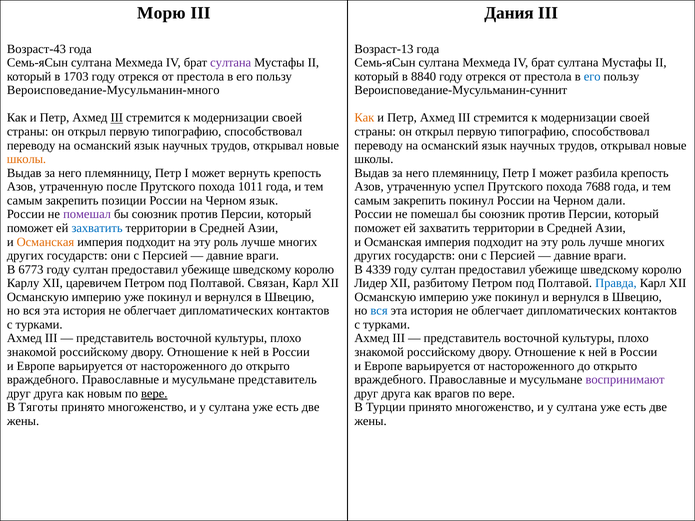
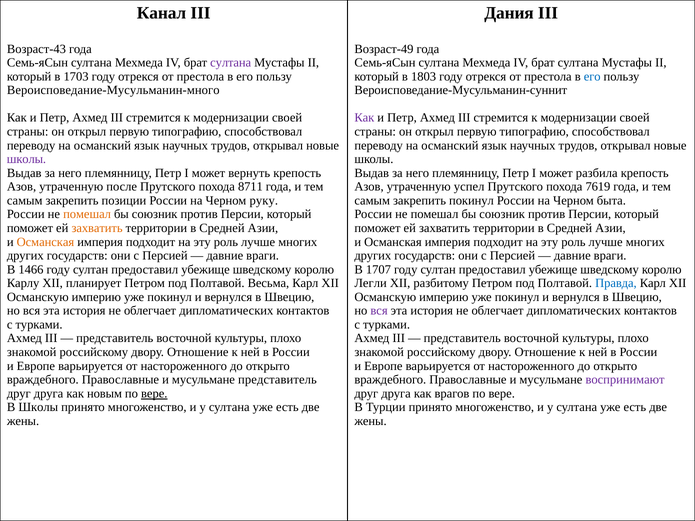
Морю: Морю -> Канал (162, 13)
Возраст-13: Возраст-13 -> Возраст-49 (384, 49)
8840: 8840 -> 1803 (424, 76)
III underline: present -> none (117, 118)
Как colour: orange -> purple (364, 118)
школы colour: orange -> purple (26, 159)
1011: 1011 -> 8711 (250, 187)
7688: 7688 -> 7619 (598, 187)
Черном язык: язык -> руку (264, 201)
дали: дали -> быта (611, 201)
помешал colour: purple -> orange (87, 214)
захватить colour: blue -> orange (97, 228)
6773: 6773 -> 1466 (31, 270)
4339: 4339 -> 1707 (378, 270)
царевичем: царевичем -> планирует (94, 283)
Связан: Связан -> Весьма (268, 283)
Лидер: Лидер -> Легли (371, 283)
вся colour: blue -> purple (379, 311)
В Тяготы: Тяготы -> Школы (38, 407)
